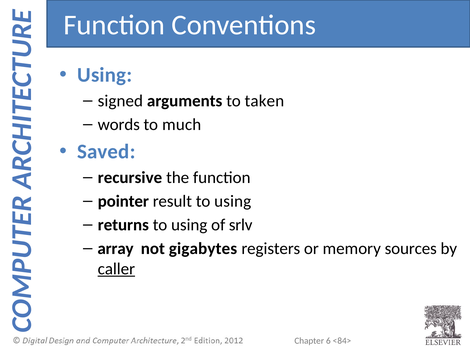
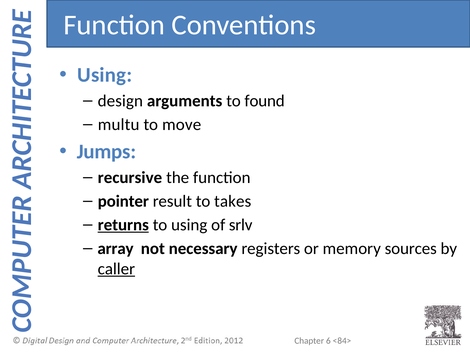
signed: signed -> design (120, 101)
taken: taken -> found (265, 101)
words: words -> multu (119, 125)
much: much -> move (182, 125)
Saved: Saved -> Jumps (106, 152)
result to using: using -> takes (233, 201)
returns underline: none -> present (123, 225)
gigabytes: gigabytes -> necessary (203, 249)
